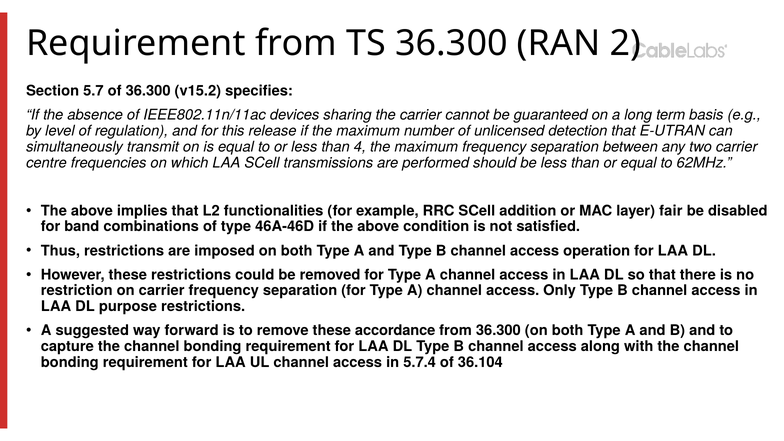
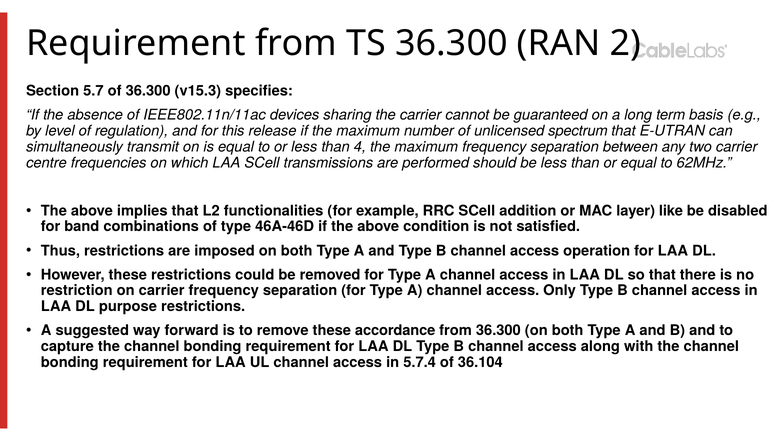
v15.2: v15.2 -> v15.3 (198, 91)
detection: detection -> spectrum (578, 131)
fair: fair -> like (671, 211)
